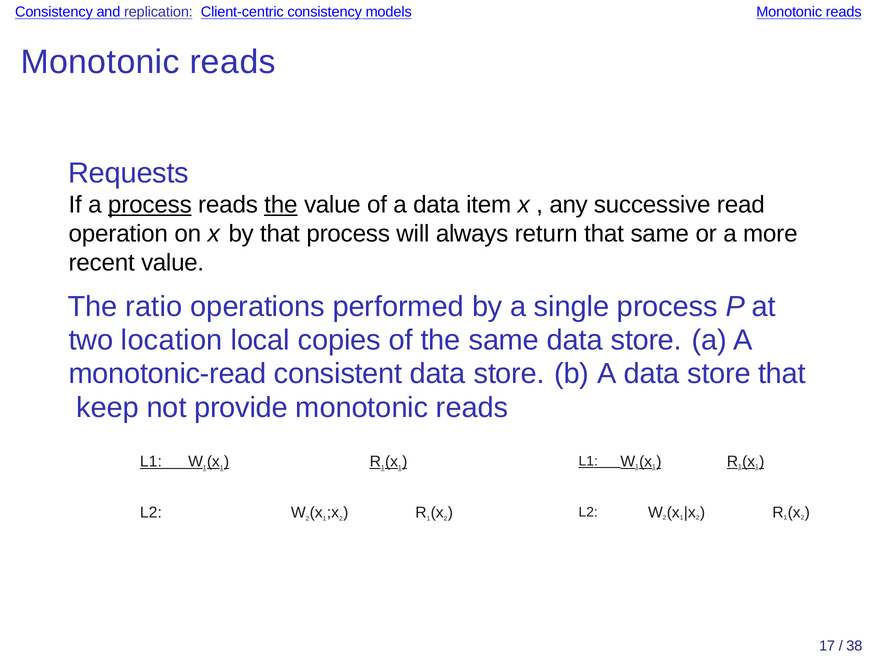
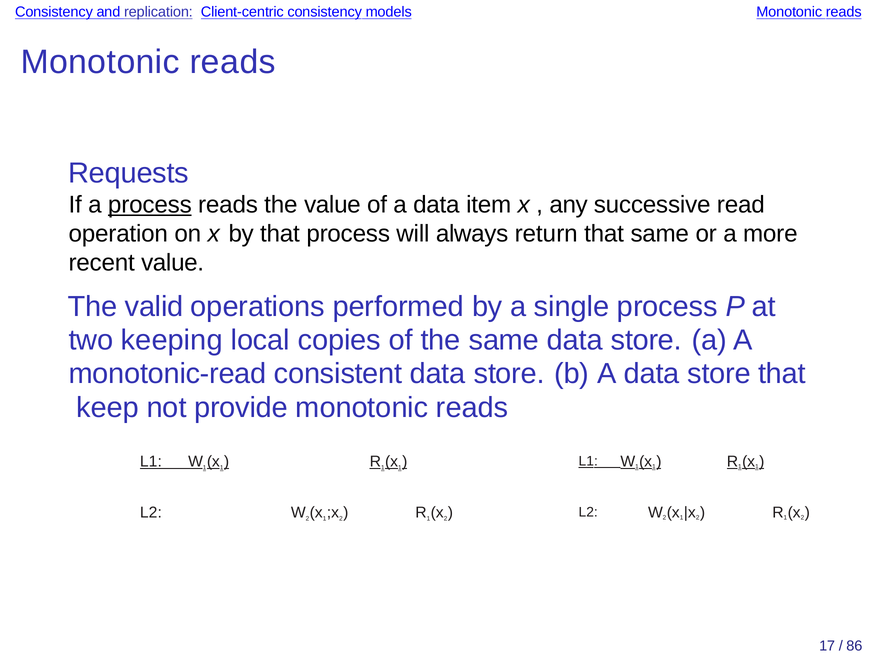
the underline: present -> none (281, 205)
ratio: ratio -> valid (154, 307)
location: location -> keeping (172, 341)
38: 38 -> 86 (854, 647)
